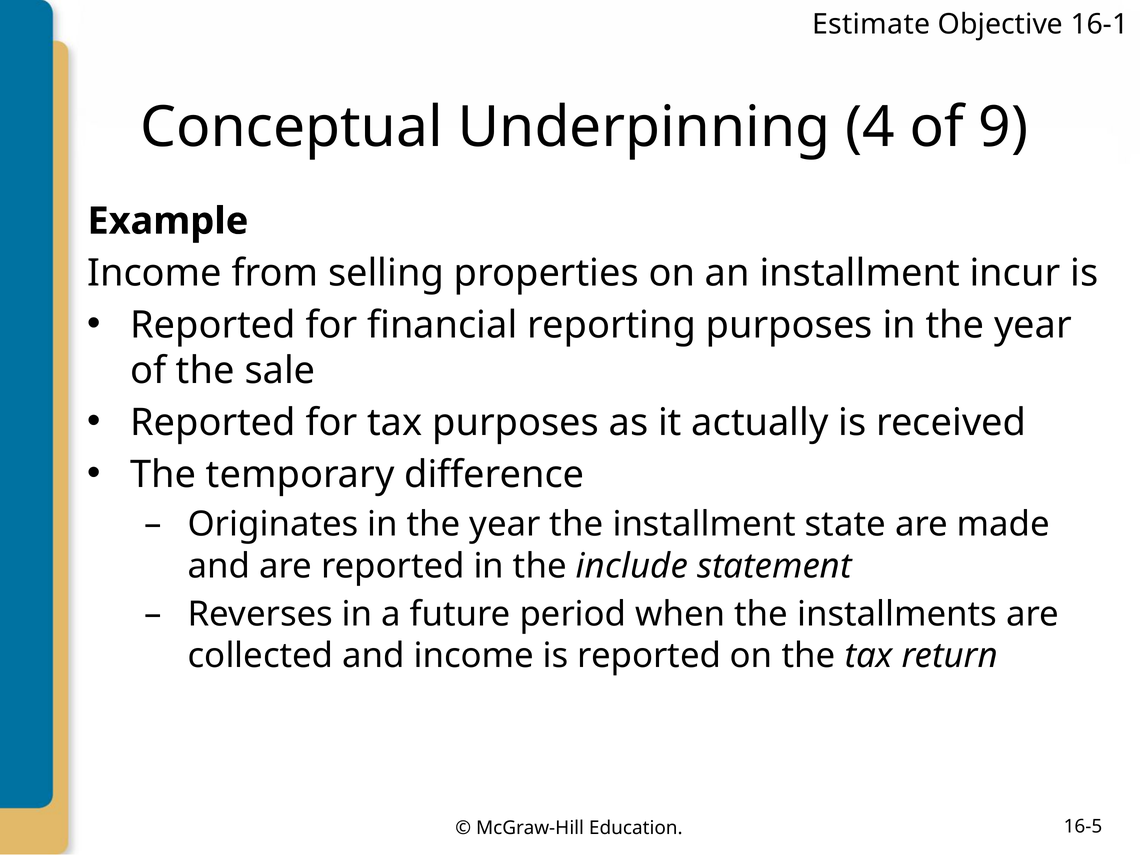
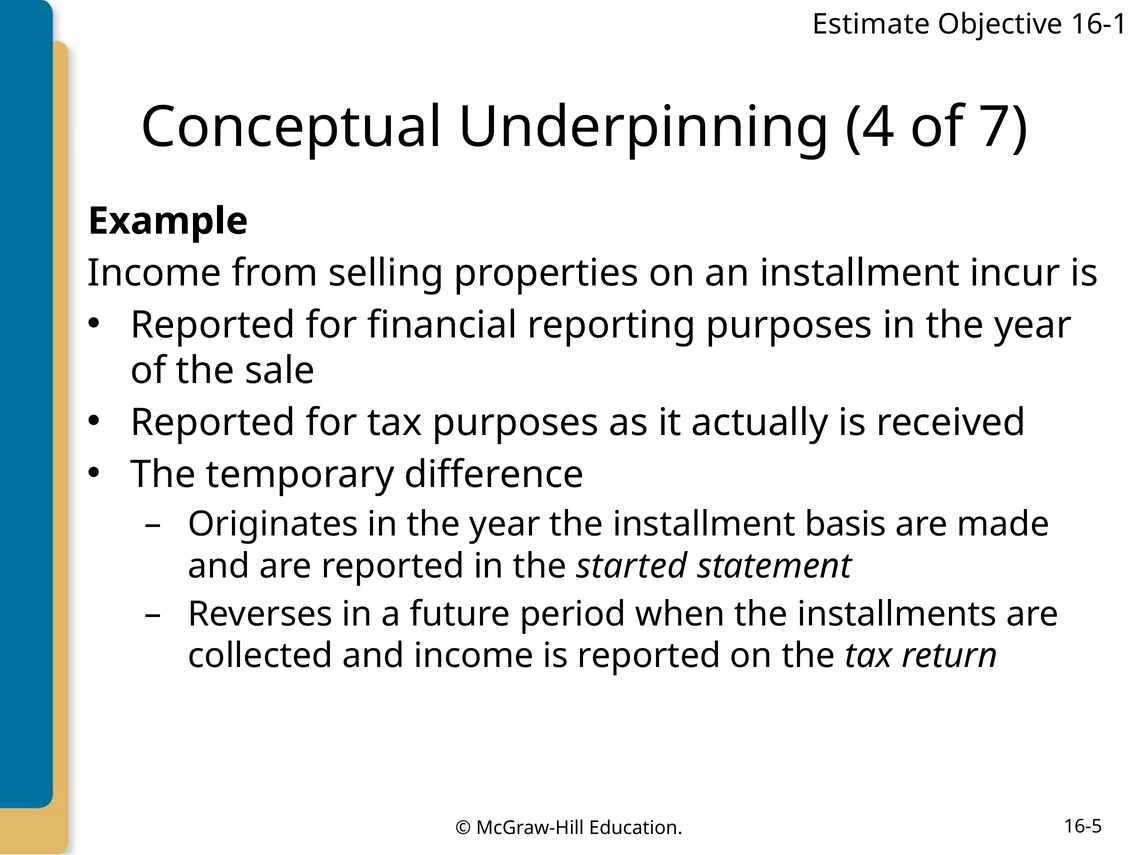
9: 9 -> 7 (1003, 127)
state: state -> basis (846, 524)
include: include -> started (632, 566)
